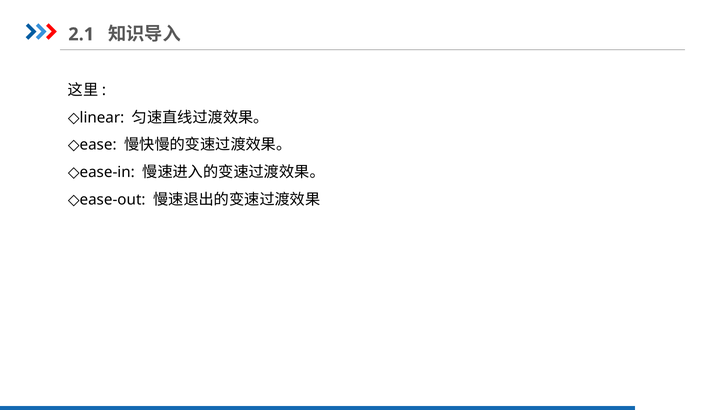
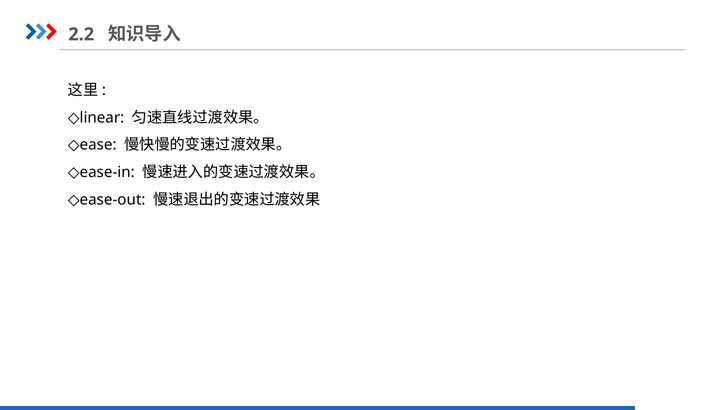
2.1: 2.1 -> 2.2 (81, 34)
